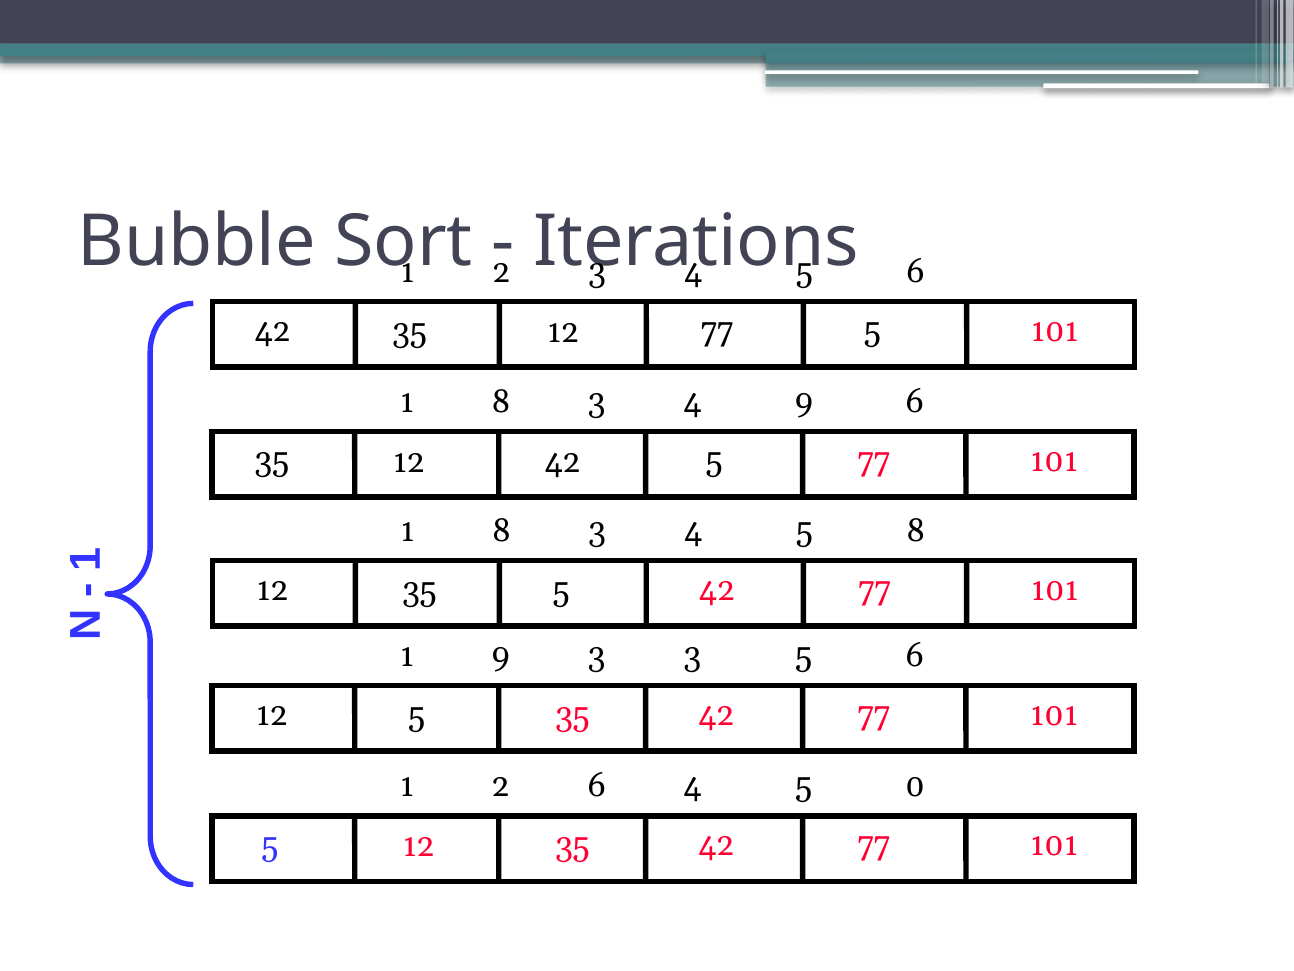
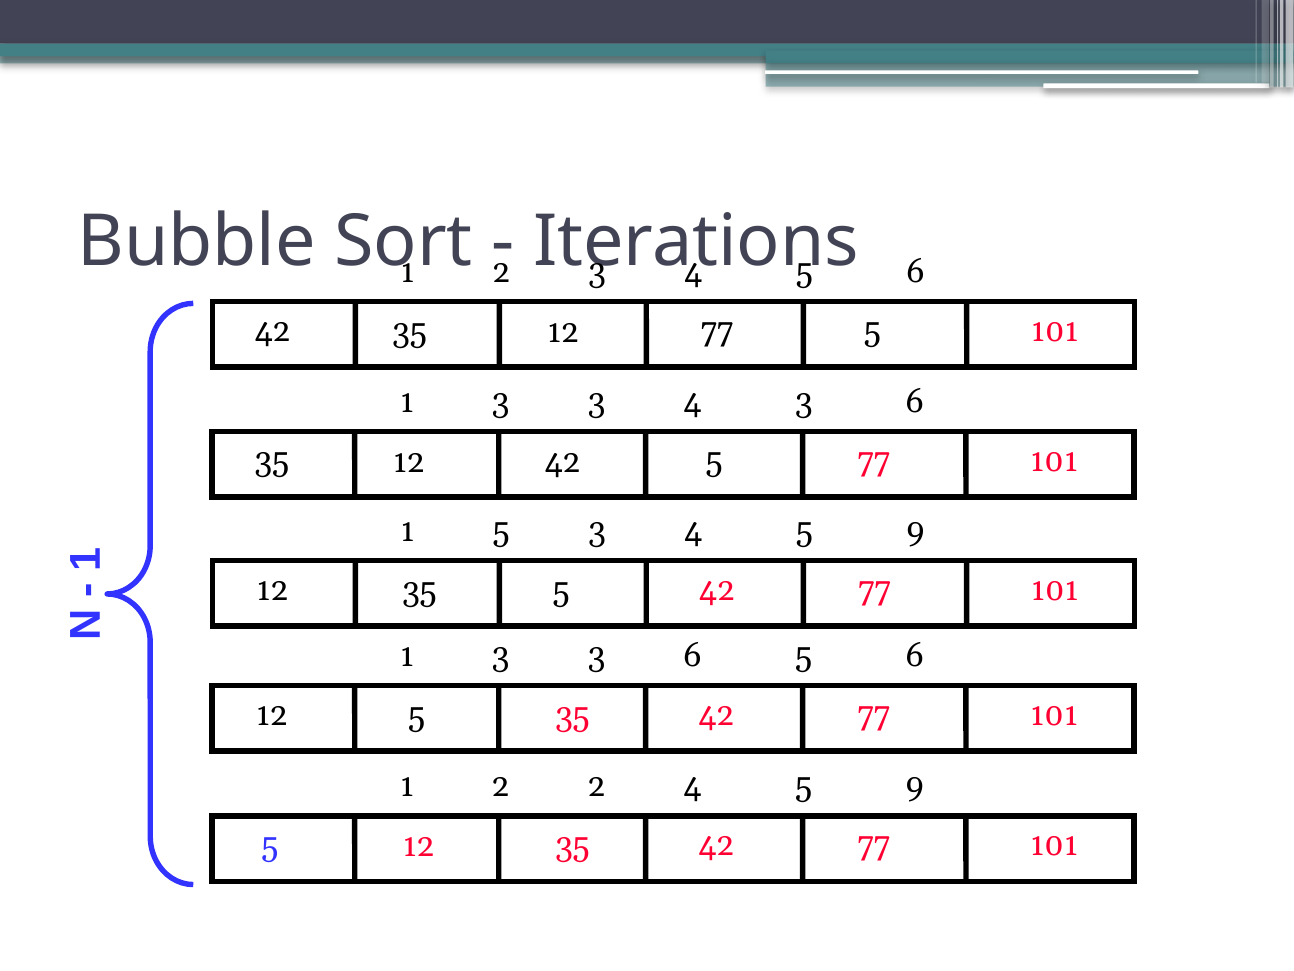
8: 8 -> 3 (501, 401)
4 9: 9 -> 3 (804, 401)
8: 8 -> 5 (501, 530)
3 4 5 8: 8 -> 9 (916, 530)
9: 9 -> 3 (501, 655)
3: 3 -> 6 (693, 655)
2 6: 6 -> 2 (597, 785)
0: 0 -> 9 (915, 785)
